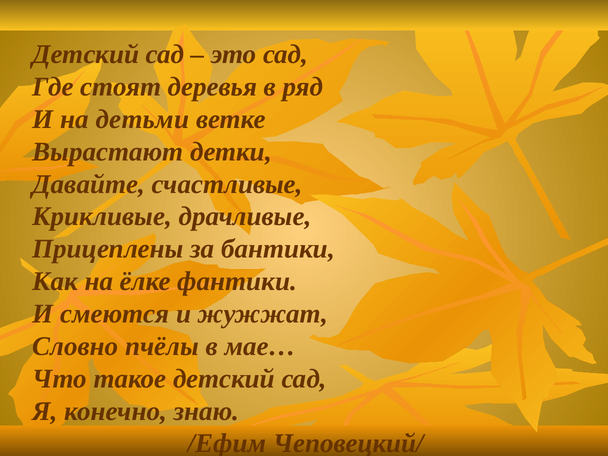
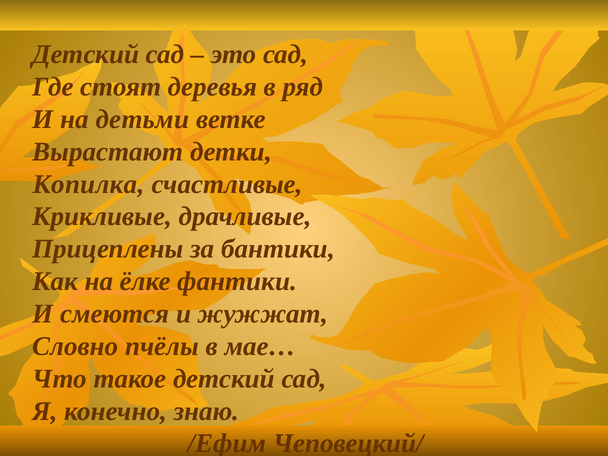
Давайте: Давайте -> Копилка (89, 184)
